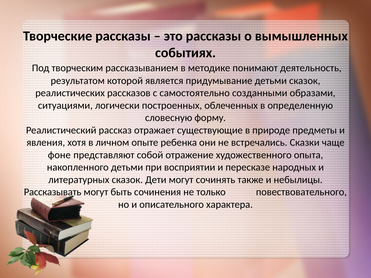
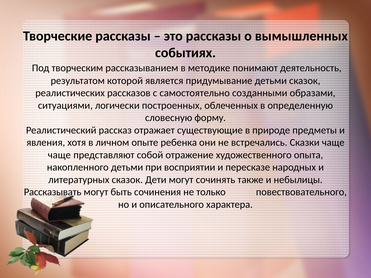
фоне: фоне -> чаще (59, 155)
